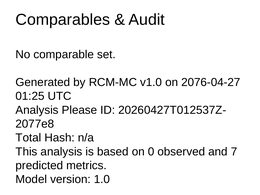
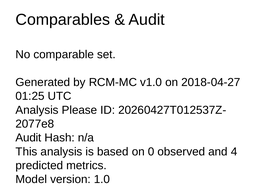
2076-04-27: 2076-04-27 -> 2018-04-27 (211, 82)
Total: Total -> Audit (28, 138)
7: 7 -> 4 (234, 152)
